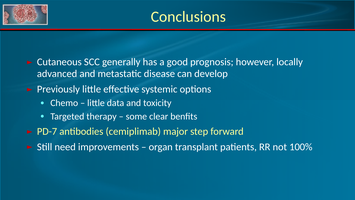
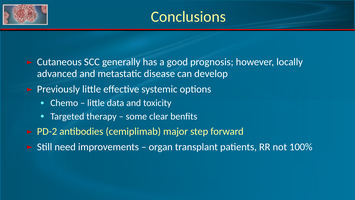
PD-7: PD-7 -> PD-2 (47, 131)
